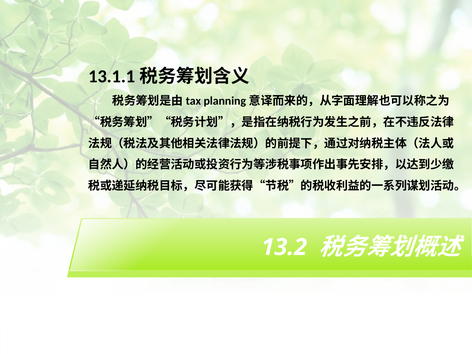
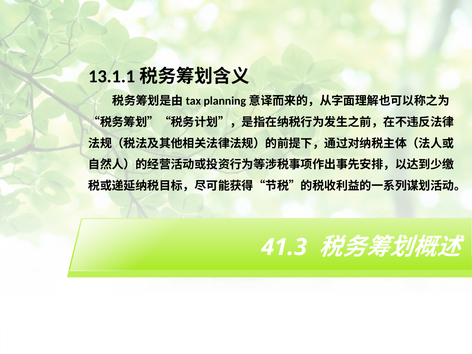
13.2: 13.2 -> 41.3 (284, 247)
